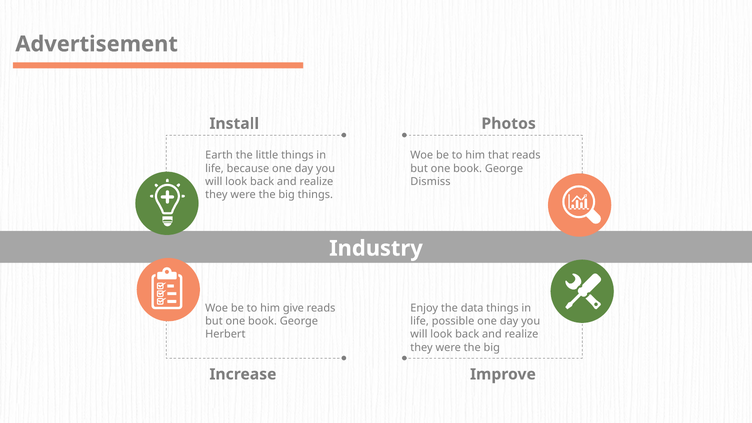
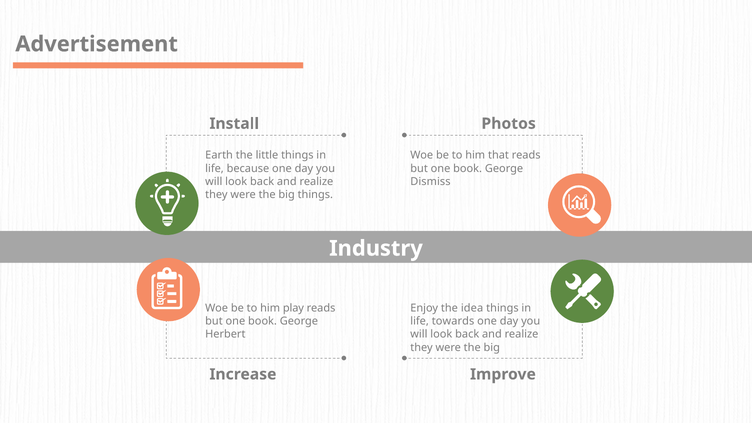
give: give -> play (293, 308)
data: data -> idea (472, 308)
possible: possible -> towards (453, 321)
